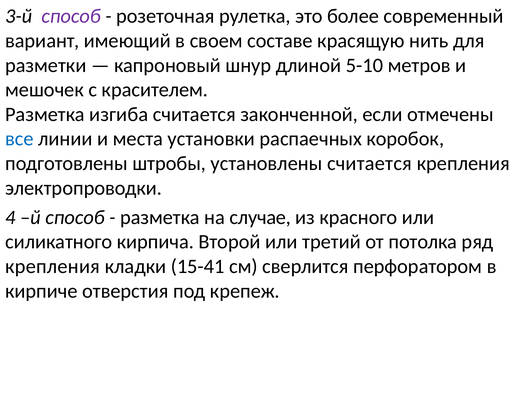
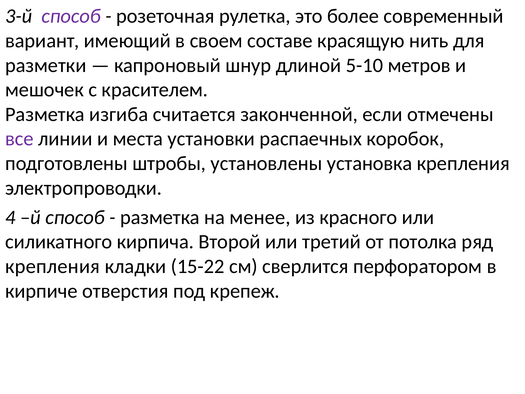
все colour: blue -> purple (19, 139)
установлены считается: считается -> установка (370, 163)
случае: случае -> менее (260, 217)
15-41: 15-41 -> 15-22 (198, 266)
